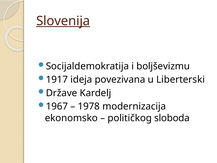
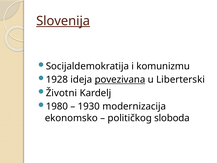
boljševizmu: boljševizmu -> komunizmu (163, 66)
1917: 1917 -> 1928 (57, 80)
povezivana underline: none -> present (120, 80)
Države: Države -> Životni (61, 93)
1967: 1967 -> 1980 (57, 106)
1978: 1978 -> 1930 (89, 106)
